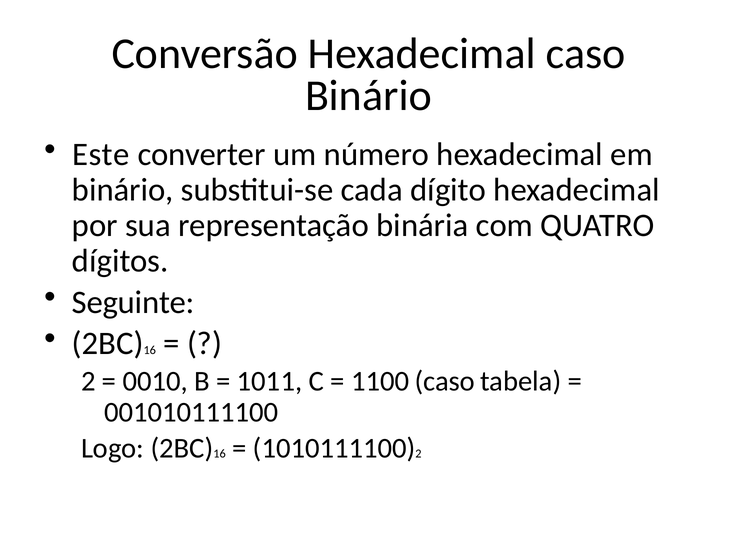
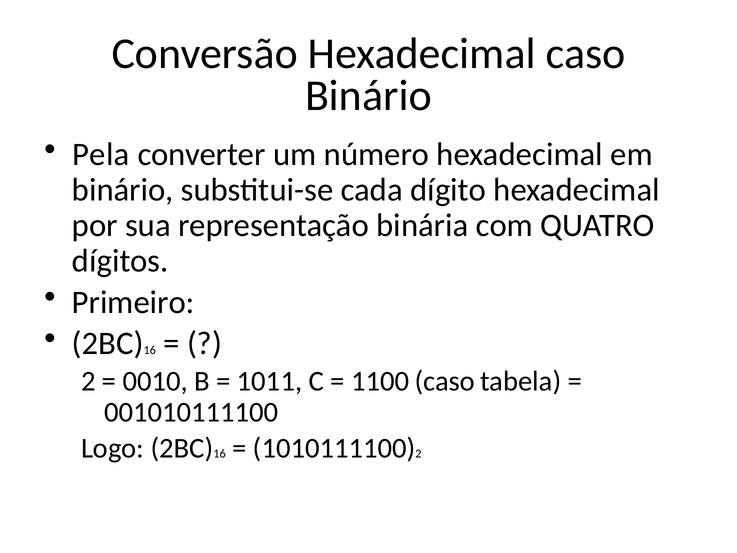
Este: Este -> Pela (101, 155)
Seguinte: Seguinte -> Primeiro (133, 302)
